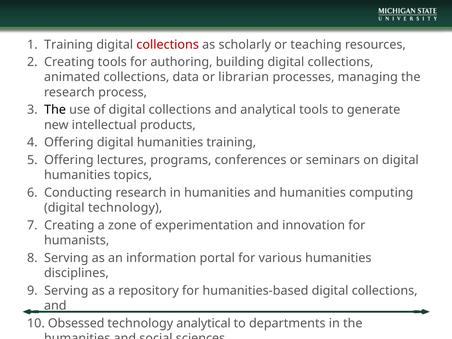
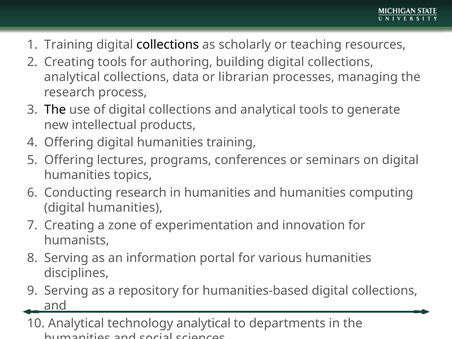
collections colour: red -> black (168, 45)
animated: animated -> analytical (72, 77)
technology: technology -> humanities (125, 208)
10 Obsessed: Obsessed -> Analytical (76, 323)
